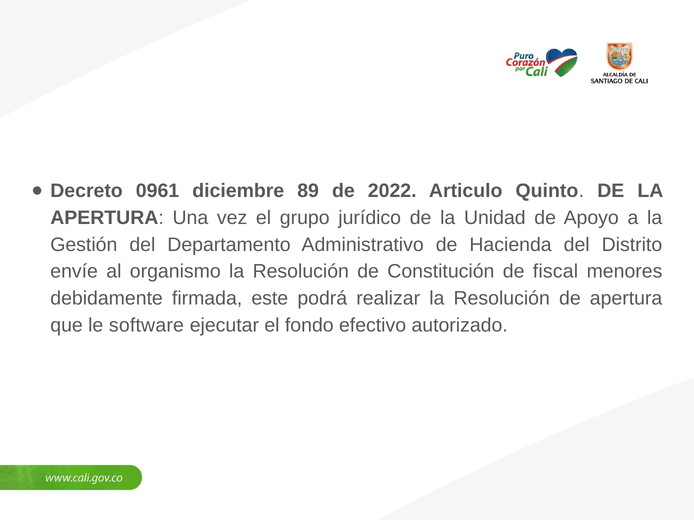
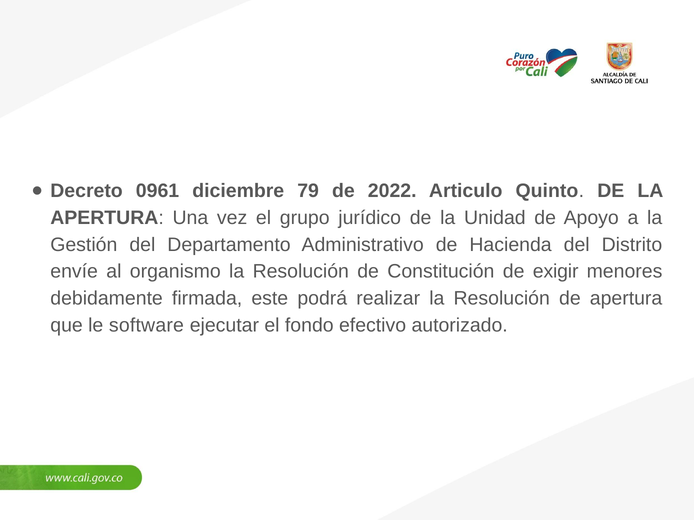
89: 89 -> 79 (308, 191)
fiscal: fiscal -> exigir (556, 272)
